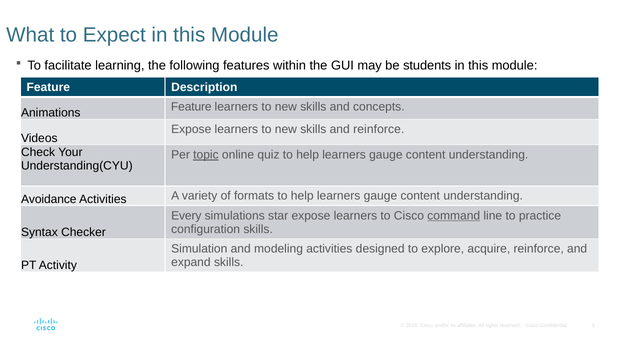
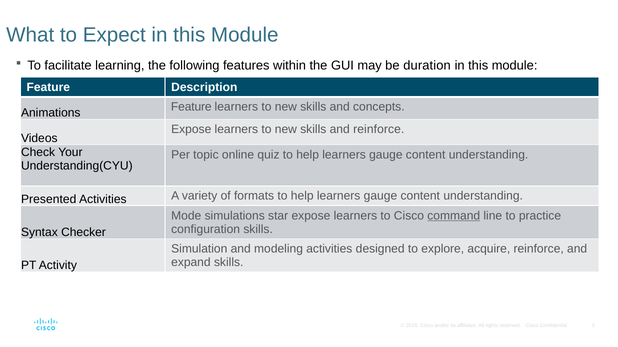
students: students -> duration (427, 66)
topic underline: present -> none (206, 155)
Avoidance: Avoidance -> Presented (49, 199)
Every: Every -> Mode (186, 216)
